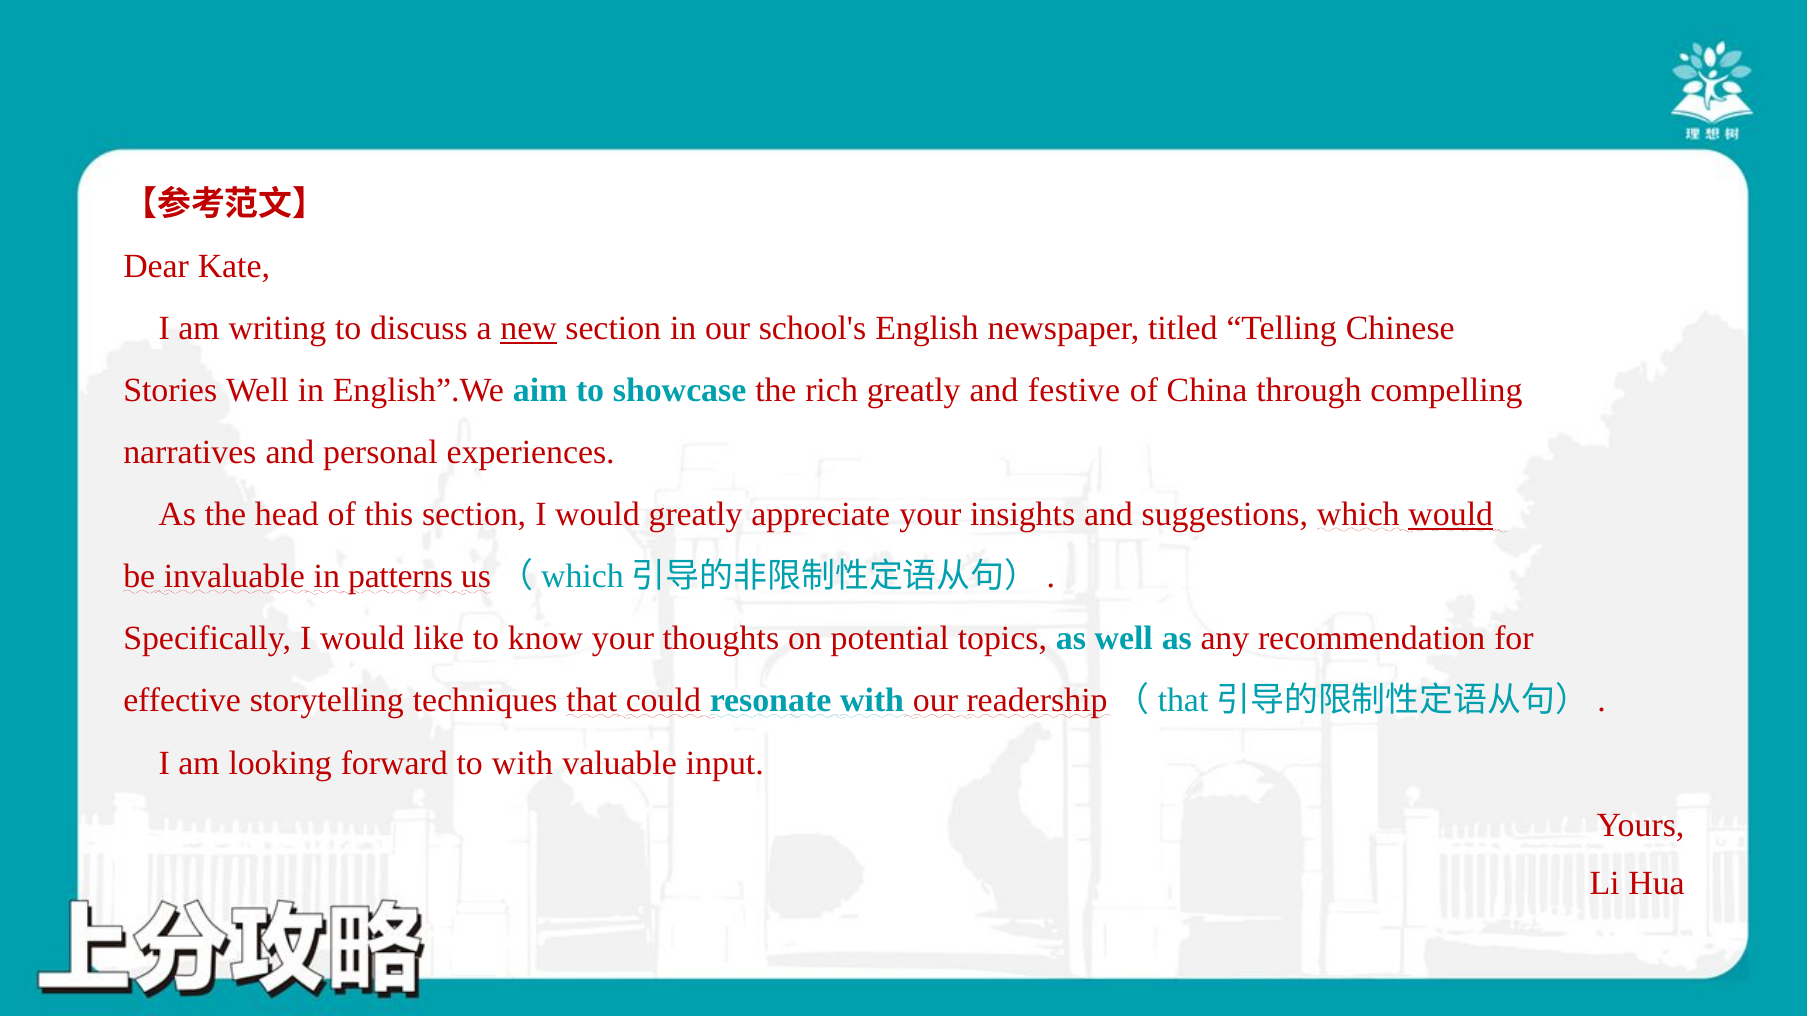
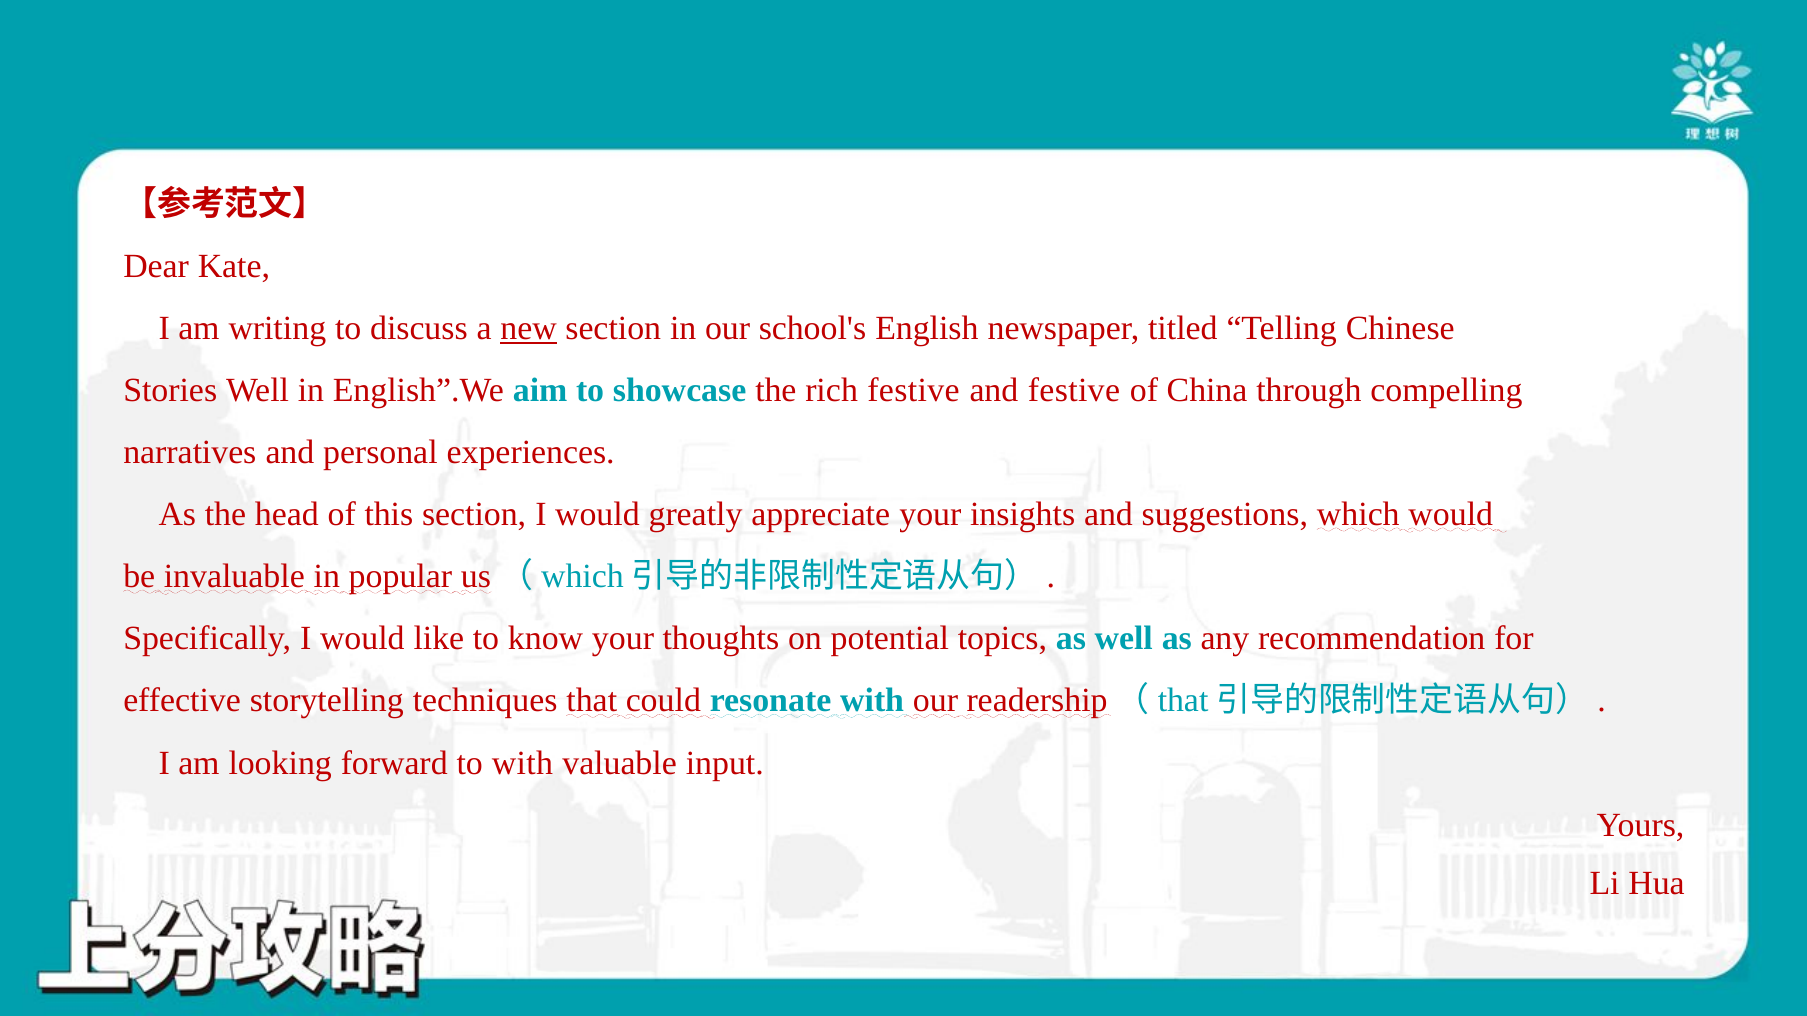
rich greatly: greatly -> festive (913, 391)
would underline: present -> none (1451, 515)
patterns: patterns -> popular (400, 577)
